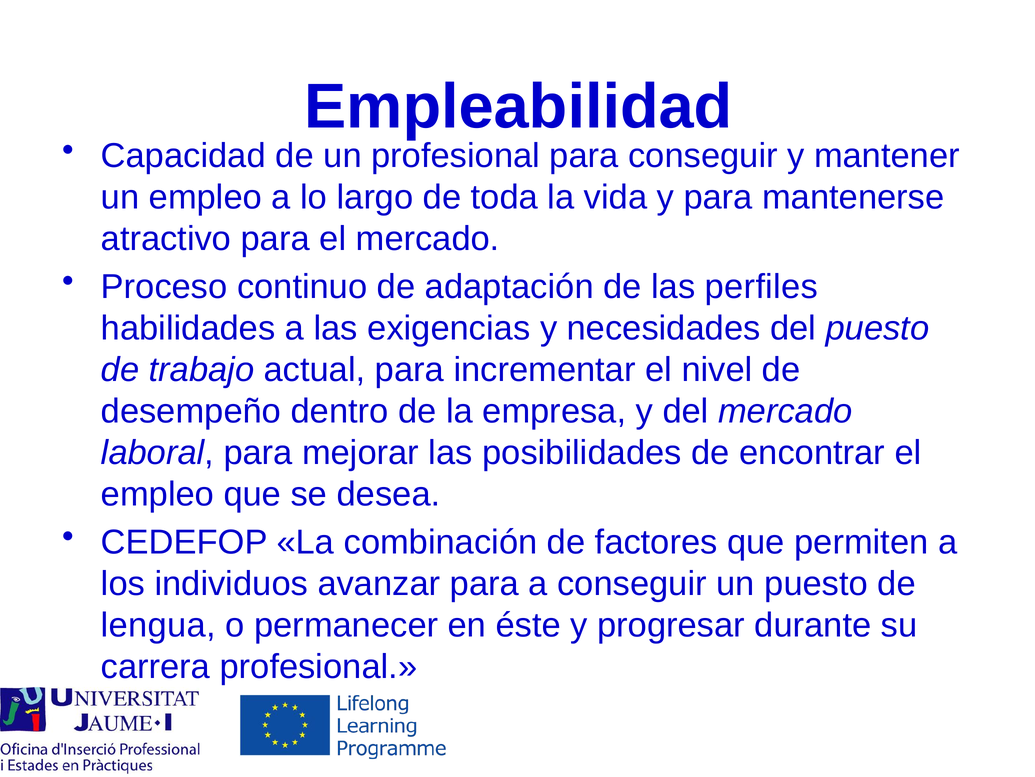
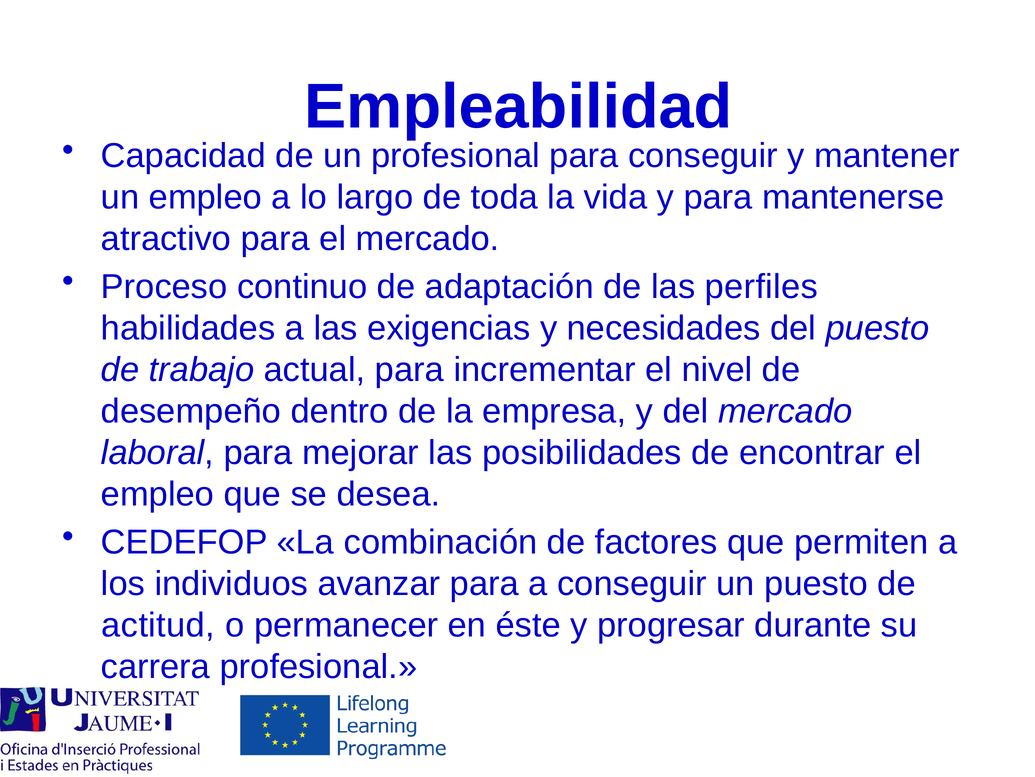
lengua: lengua -> actitud (158, 625)
